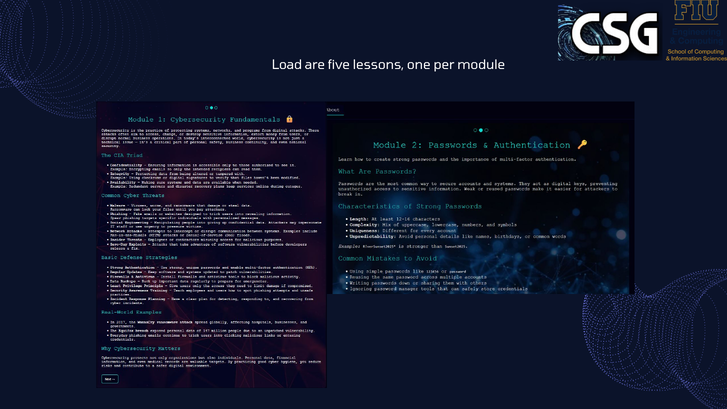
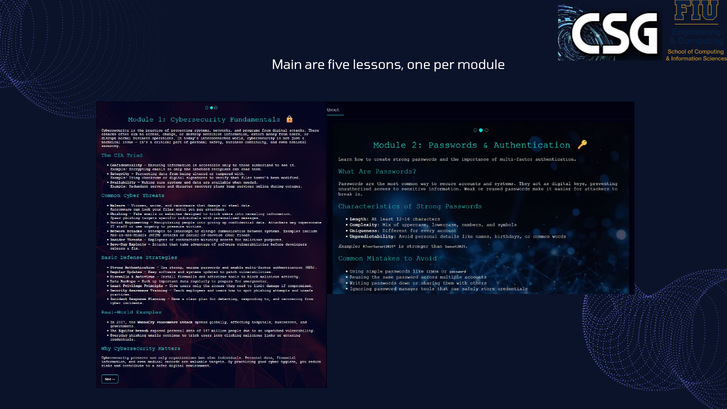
Load: Load -> Main (287, 65)
